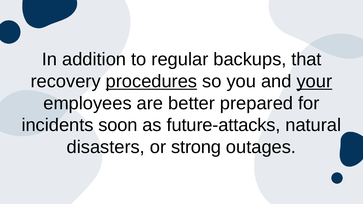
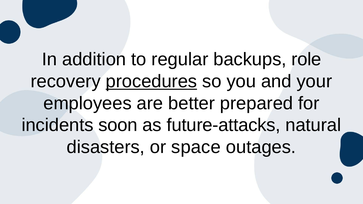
that: that -> role (306, 59)
your underline: present -> none (314, 81)
strong: strong -> space (196, 147)
